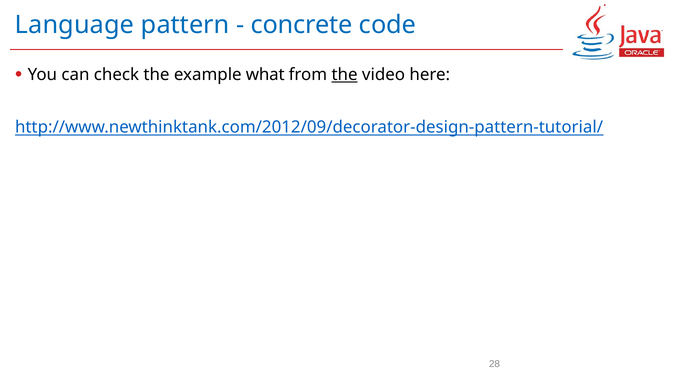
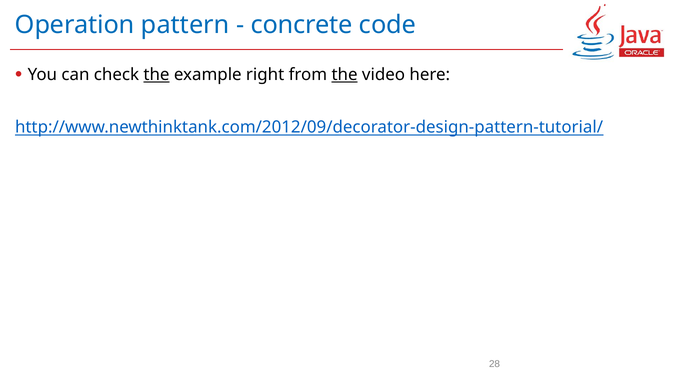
Language: Language -> Operation (75, 25)
the underline: none -> present (156, 75)
what: what -> right (265, 75)
